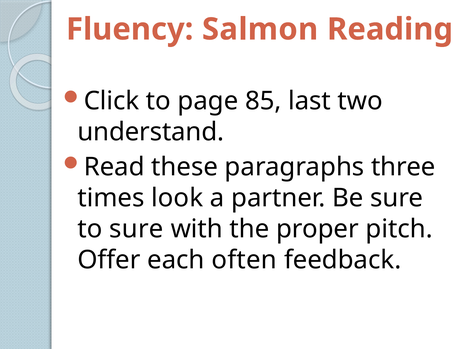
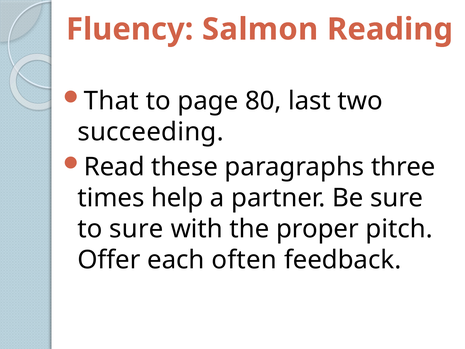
Click: Click -> That (111, 101)
85: 85 -> 80 (263, 101)
understand: understand -> succeeding (151, 132)
look: look -> help (177, 198)
